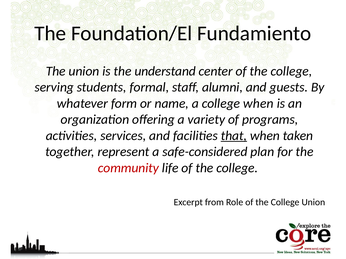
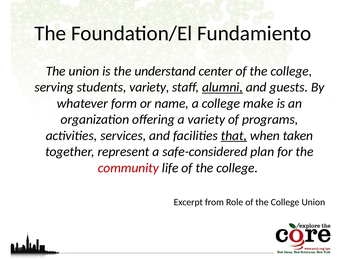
students formal: formal -> variety (149, 87)
alumni underline: none -> present (222, 87)
college when: when -> make (258, 104)
